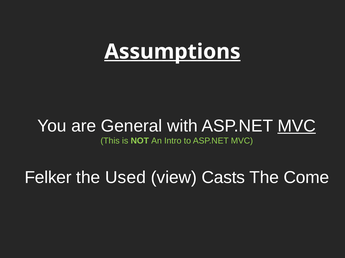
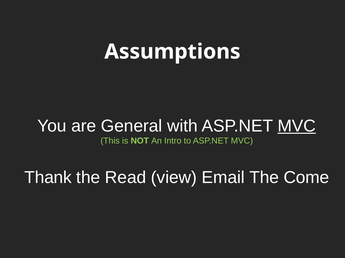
Assumptions underline: present -> none (172, 52)
Felker: Felker -> Thank (48, 178)
Used: Used -> Read (126, 178)
Casts: Casts -> Email (223, 178)
